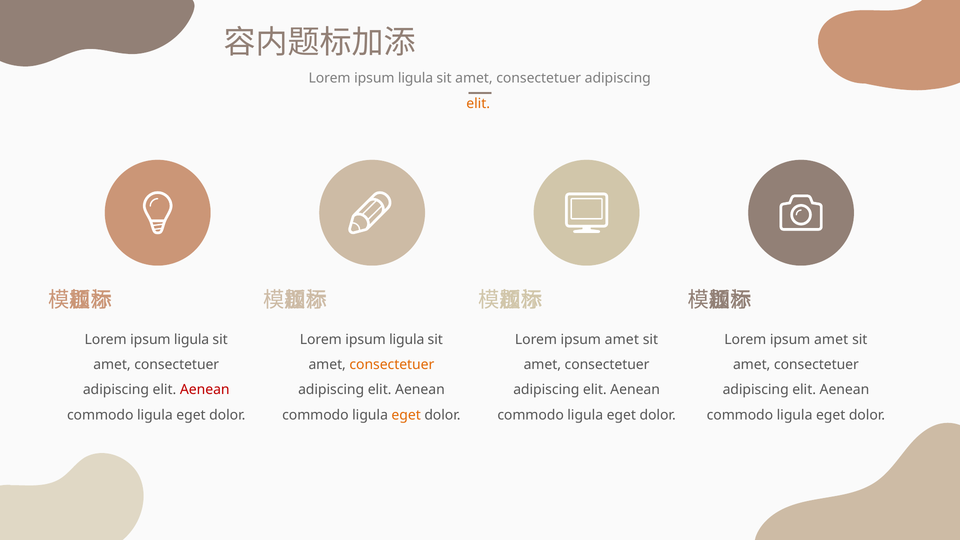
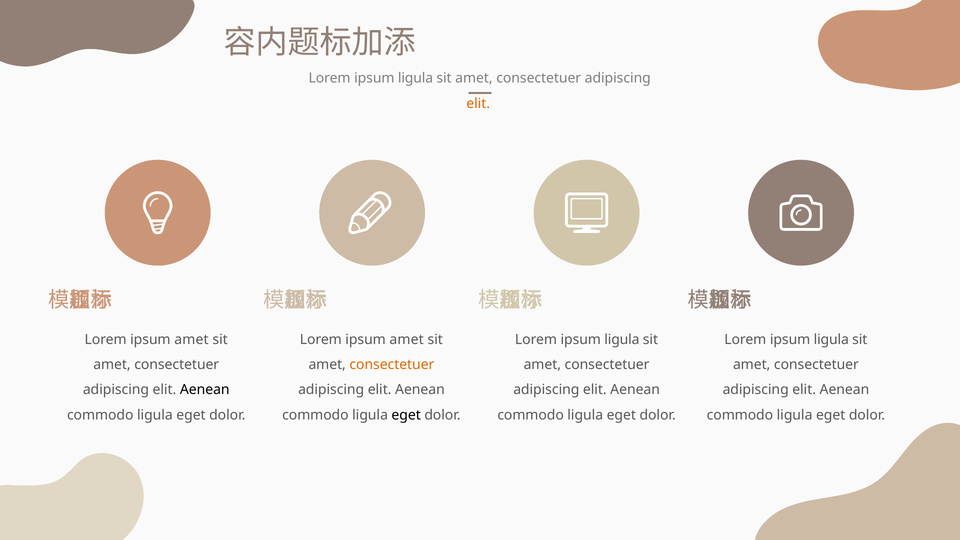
ligula: ligula -> amet (191, 339)
ligula: ligula -> amet (407, 339)
amet: amet -> ligula (622, 339)
amet: amet -> ligula (831, 339)
Aenean colour: red -> black (205, 390)
eget colour: orange -> black (406, 415)
